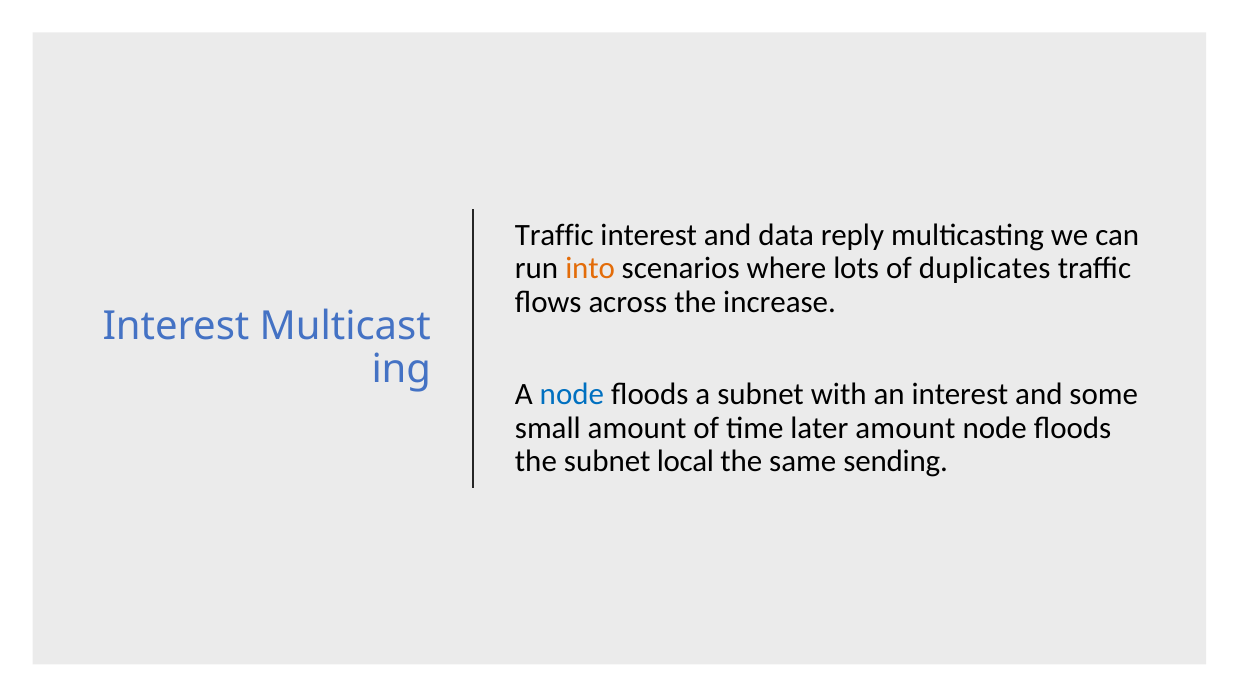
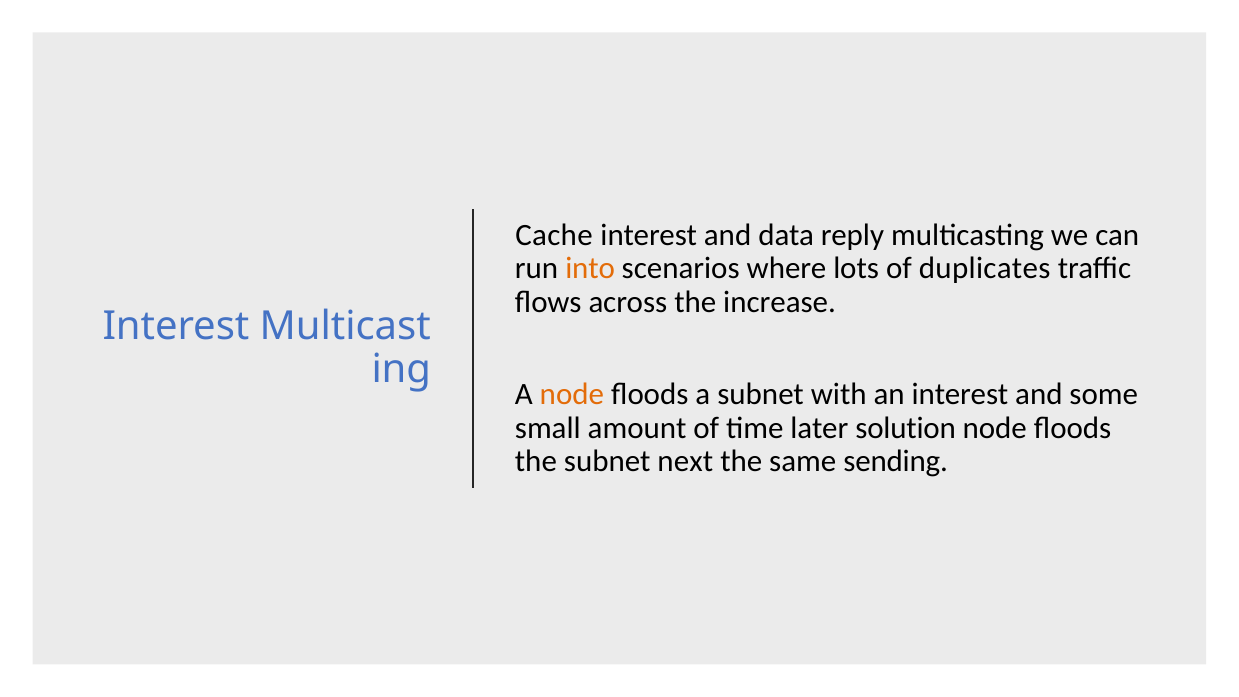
Traffic: Traffic -> Cache (554, 235)
node colour: blue -> orange (572, 395)
later amount: amount -> solution (906, 428)
local: local -> next (685, 461)
